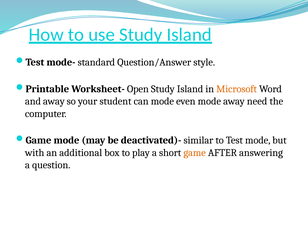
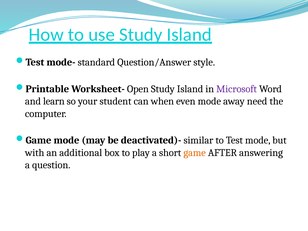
Microsoft colour: orange -> purple (237, 89)
and away: away -> learn (54, 101)
can mode: mode -> when (162, 101)
